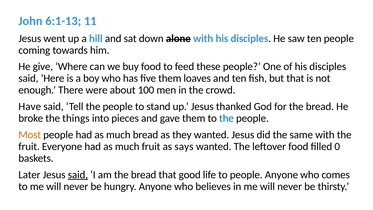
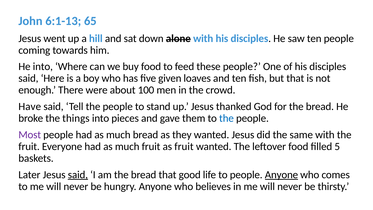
11: 11 -> 65 (90, 21)
He give: give -> into (43, 67)
five them: them -> given (170, 78)
Most colour: orange -> purple (30, 135)
as says: says -> fruit (184, 146)
0: 0 -> 5 (337, 146)
Anyone underline: none -> present (281, 175)
